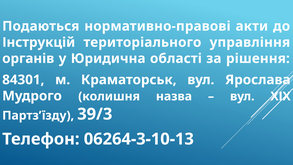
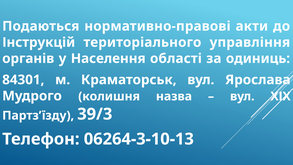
Юридична: Юридична -> Населення (108, 58)
рішення: рішення -> одиниць (258, 58)
